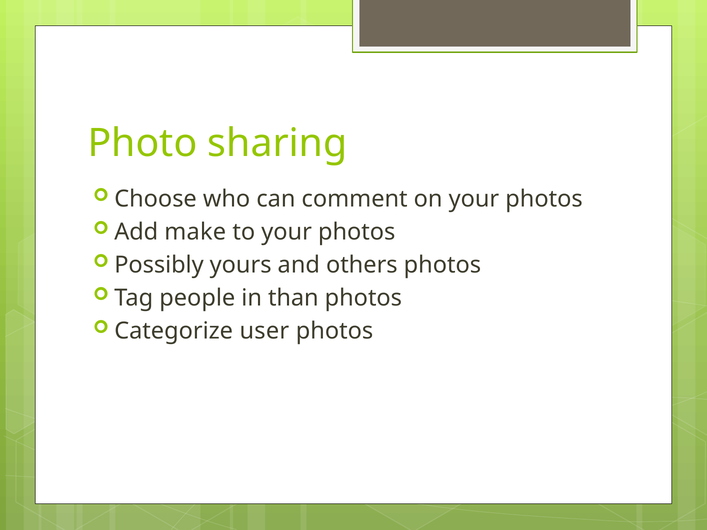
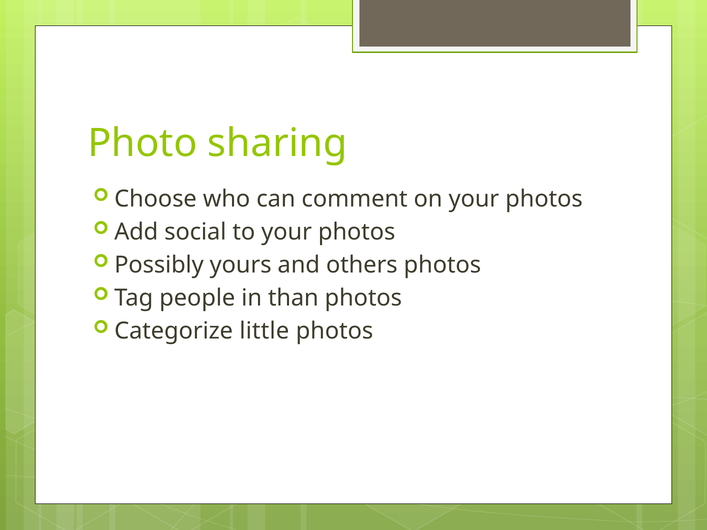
make: make -> social (195, 232)
user: user -> little (264, 331)
